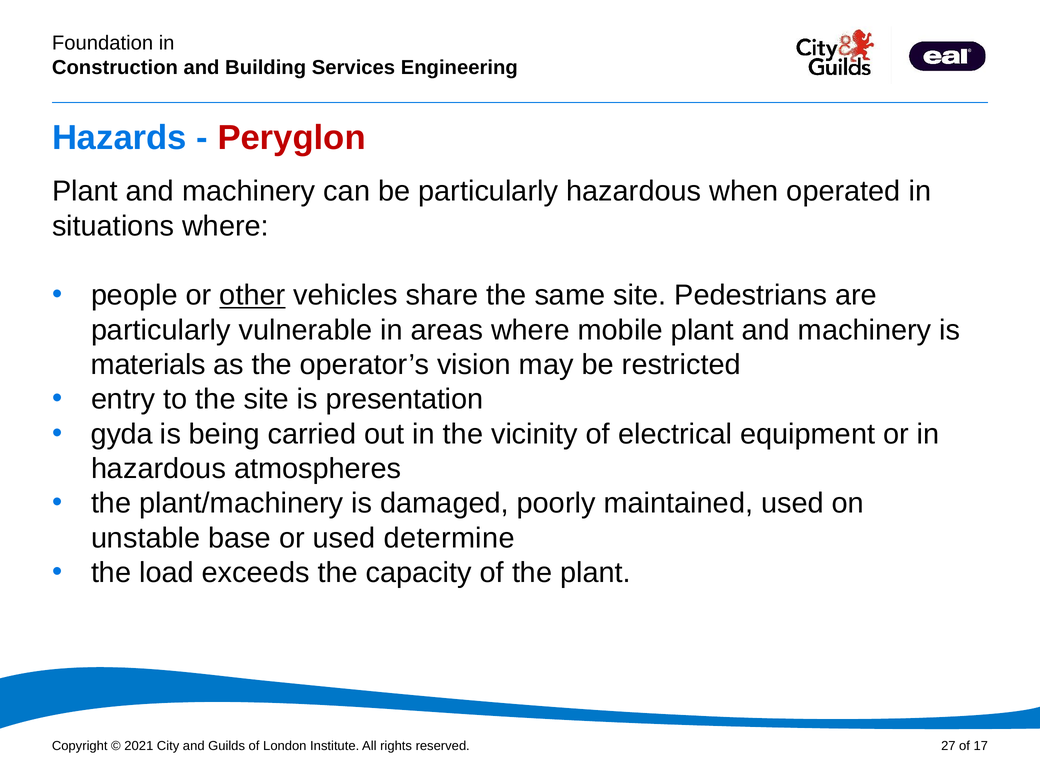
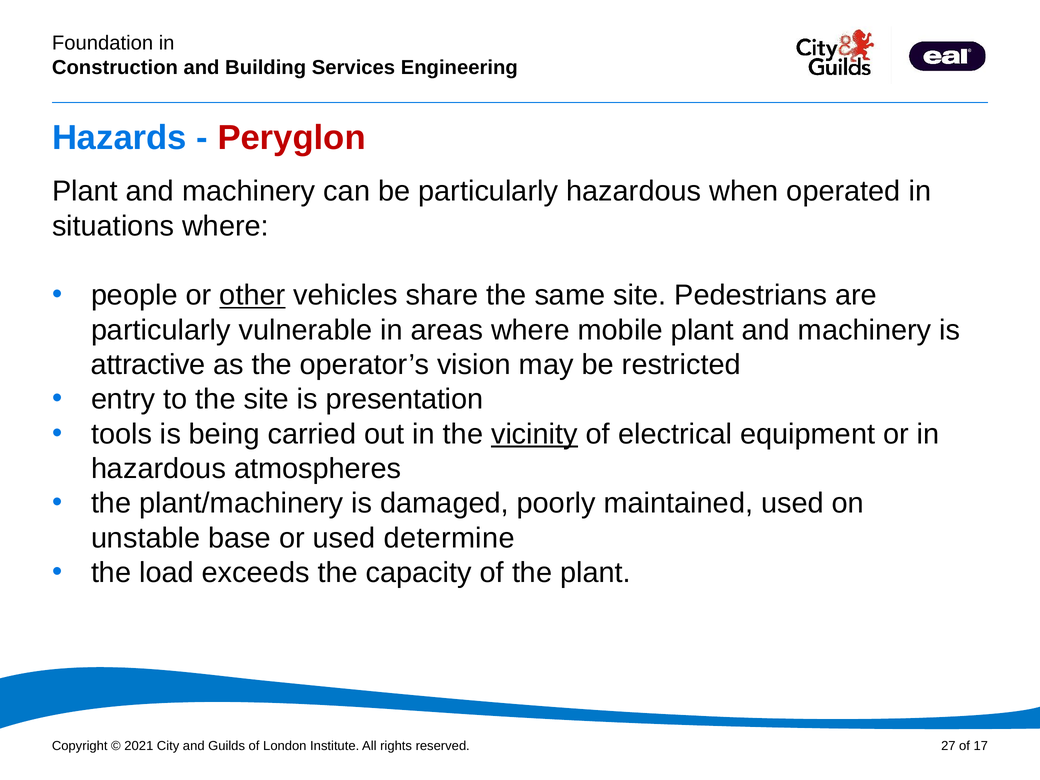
materials: materials -> attractive (148, 365)
gyda: gyda -> tools (122, 434)
vicinity underline: none -> present (534, 434)
